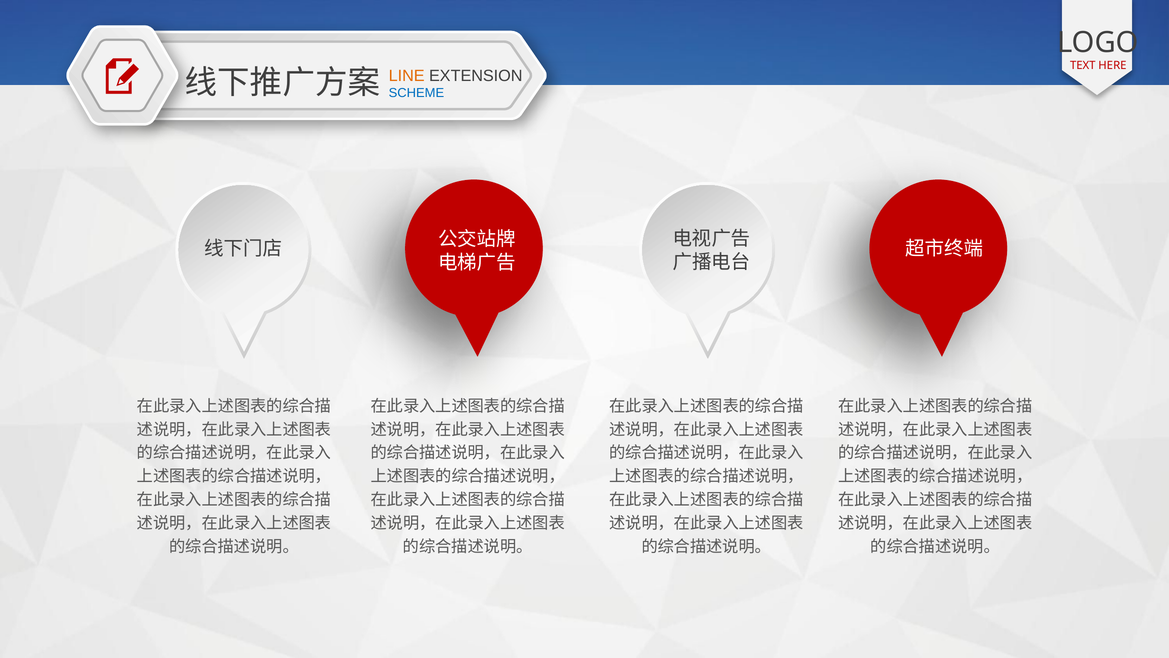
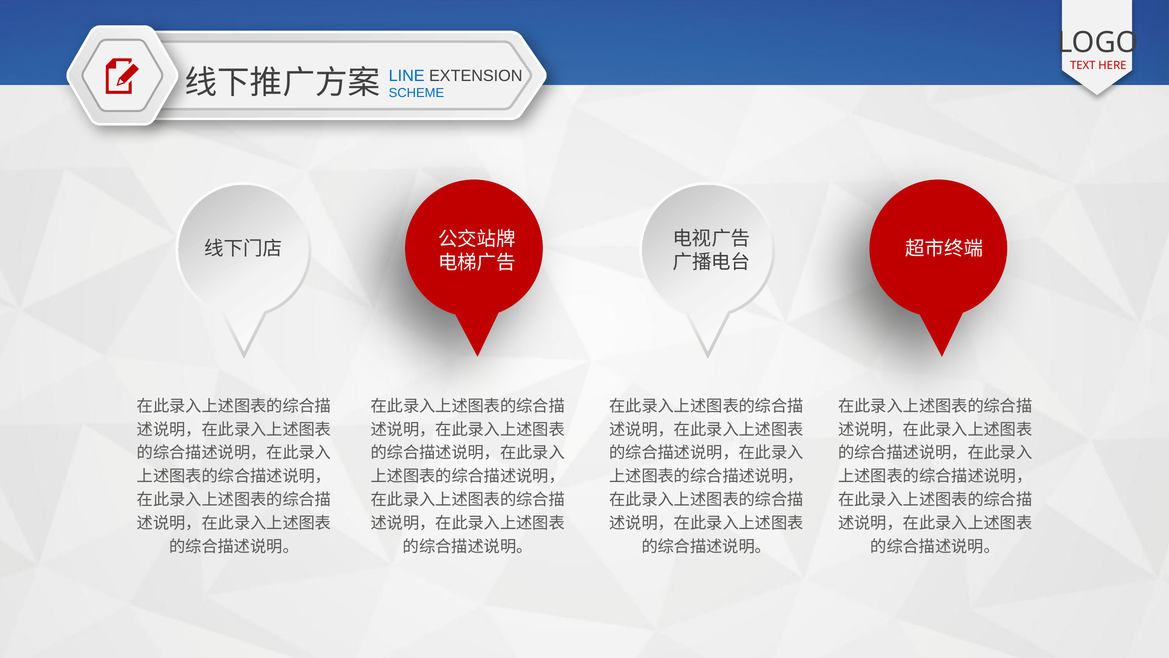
LINE colour: orange -> blue (407, 76)
